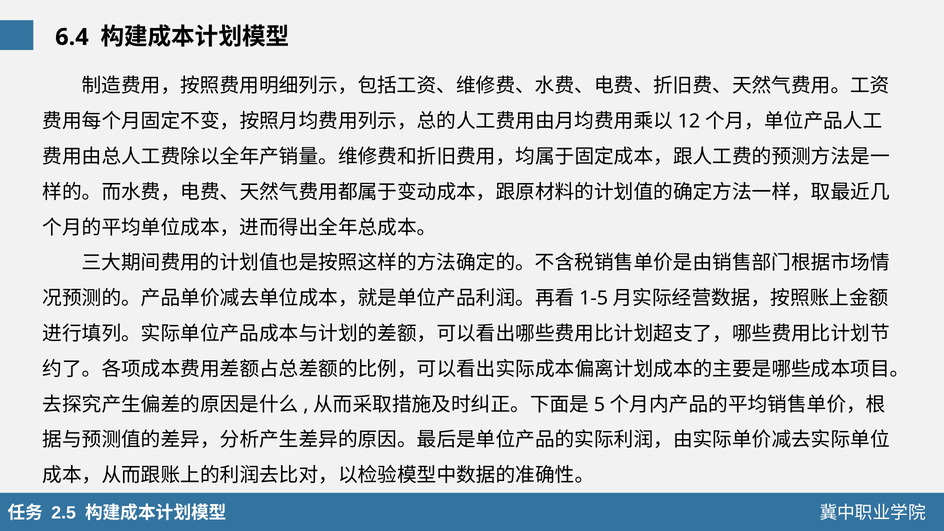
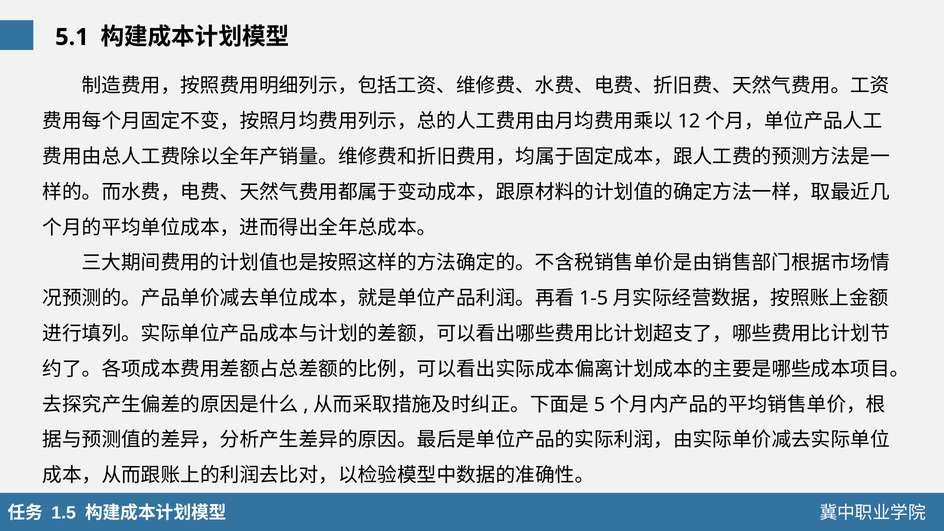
6.4: 6.4 -> 5.1 (72, 37)
2.5: 2.5 -> 1.5 (64, 513)
